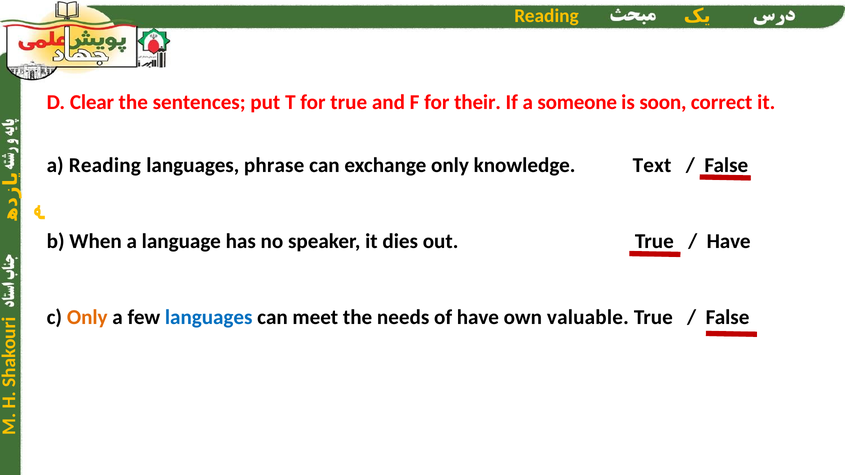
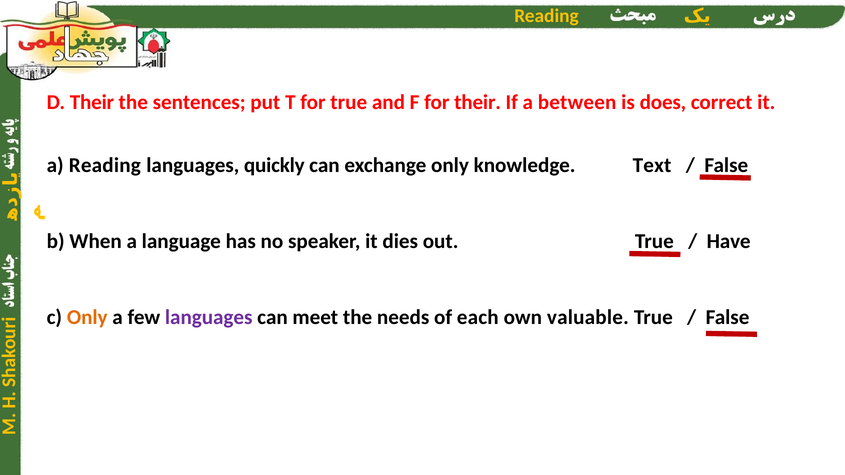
D Clear: Clear -> Their (92, 102)
someone: someone -> between (577, 102)
soon: soon -> does (663, 102)
phrase: phrase -> quickly (274, 166)
languages colour: blue -> purple (209, 318)
of have: have -> each (478, 318)
